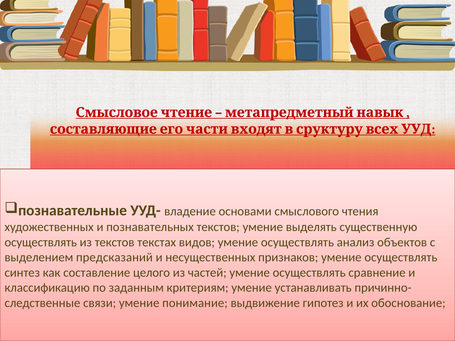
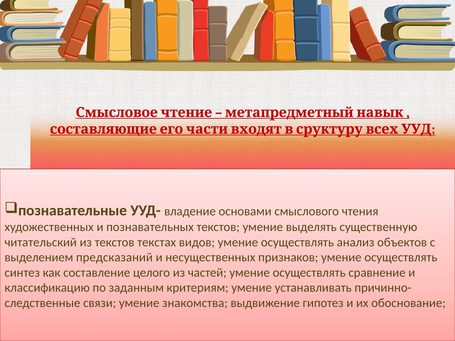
осуществлять: осуществлять -> читательский (41, 242)
понимание: понимание -> знакомства (195, 303)
